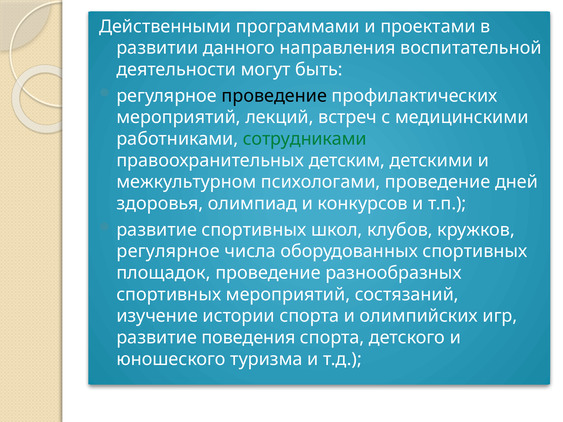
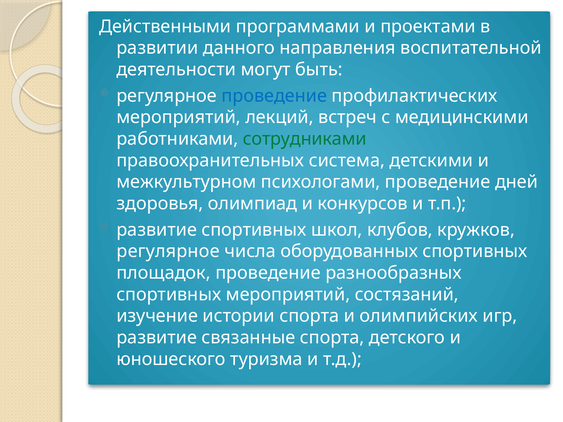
проведение colour: black -> blue (274, 96)
детским: детским -> система (347, 161)
поведения: поведения -> связанные (248, 338)
